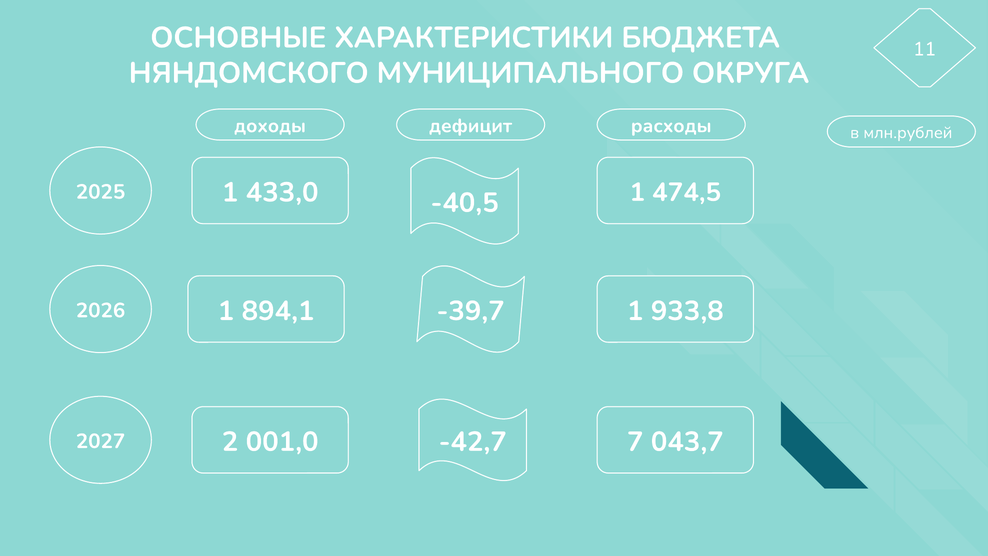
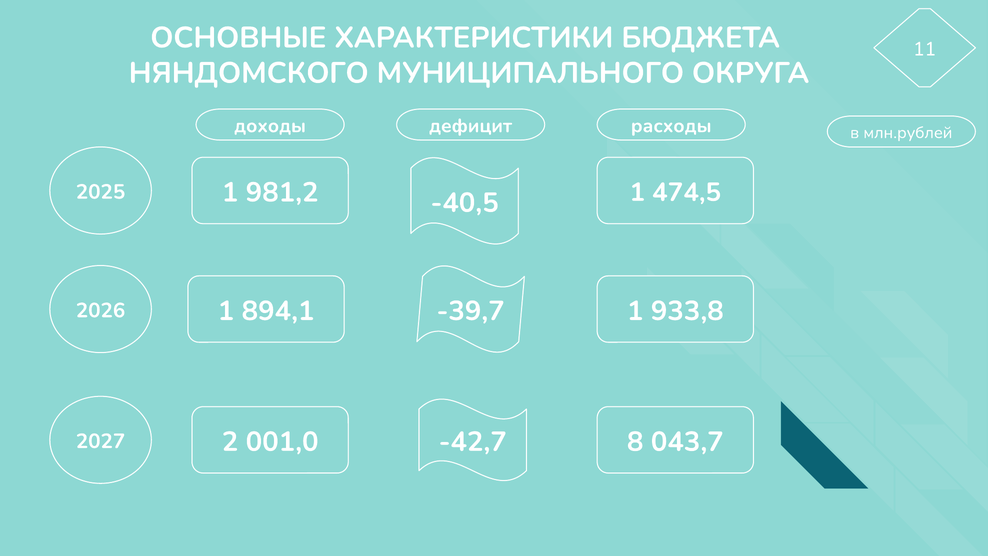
433,0: 433,0 -> 981,2 (282, 192)
7: 7 -> 8 (635, 442)
